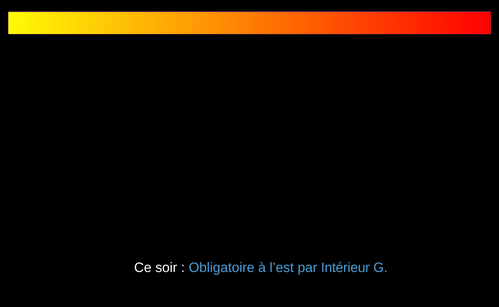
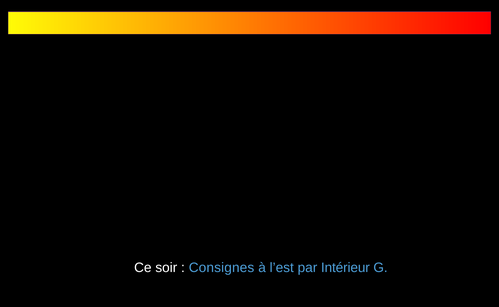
Obligatoire: Obligatoire -> Consignes (222, 267)
